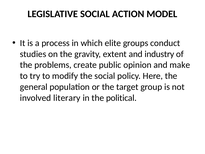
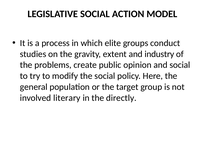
and make: make -> social (180, 65)
political: political -> directly (121, 98)
